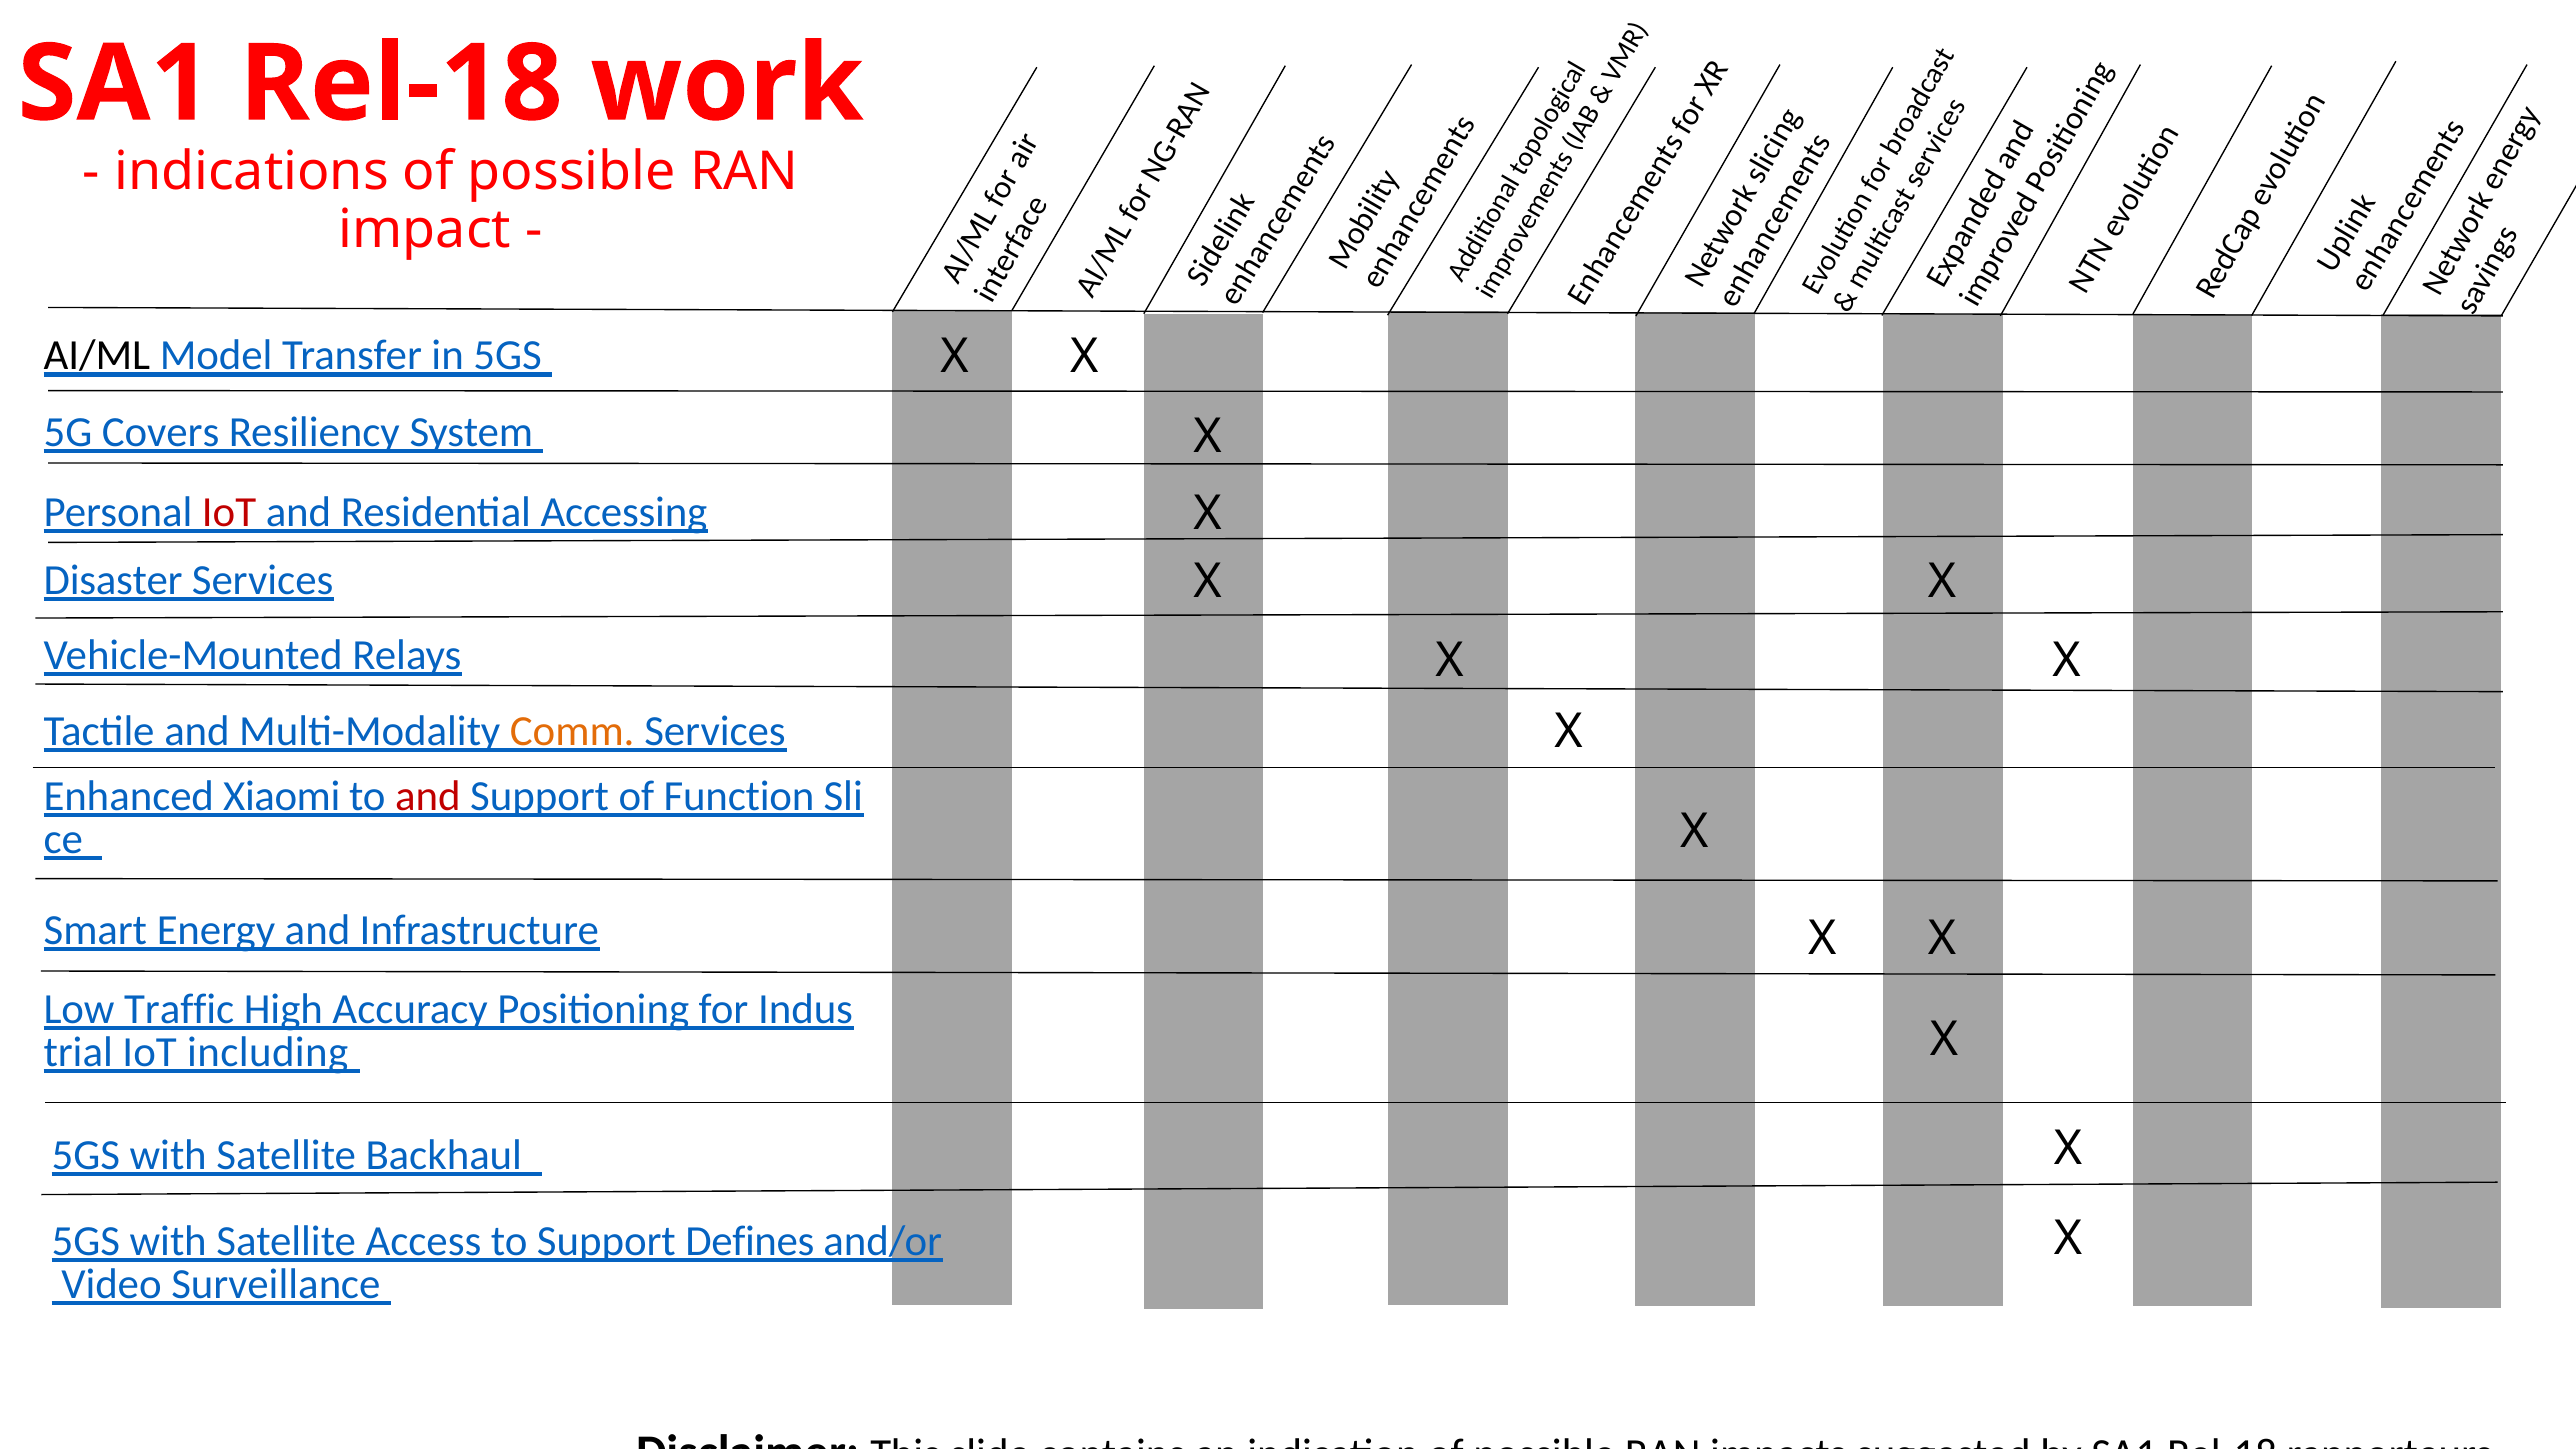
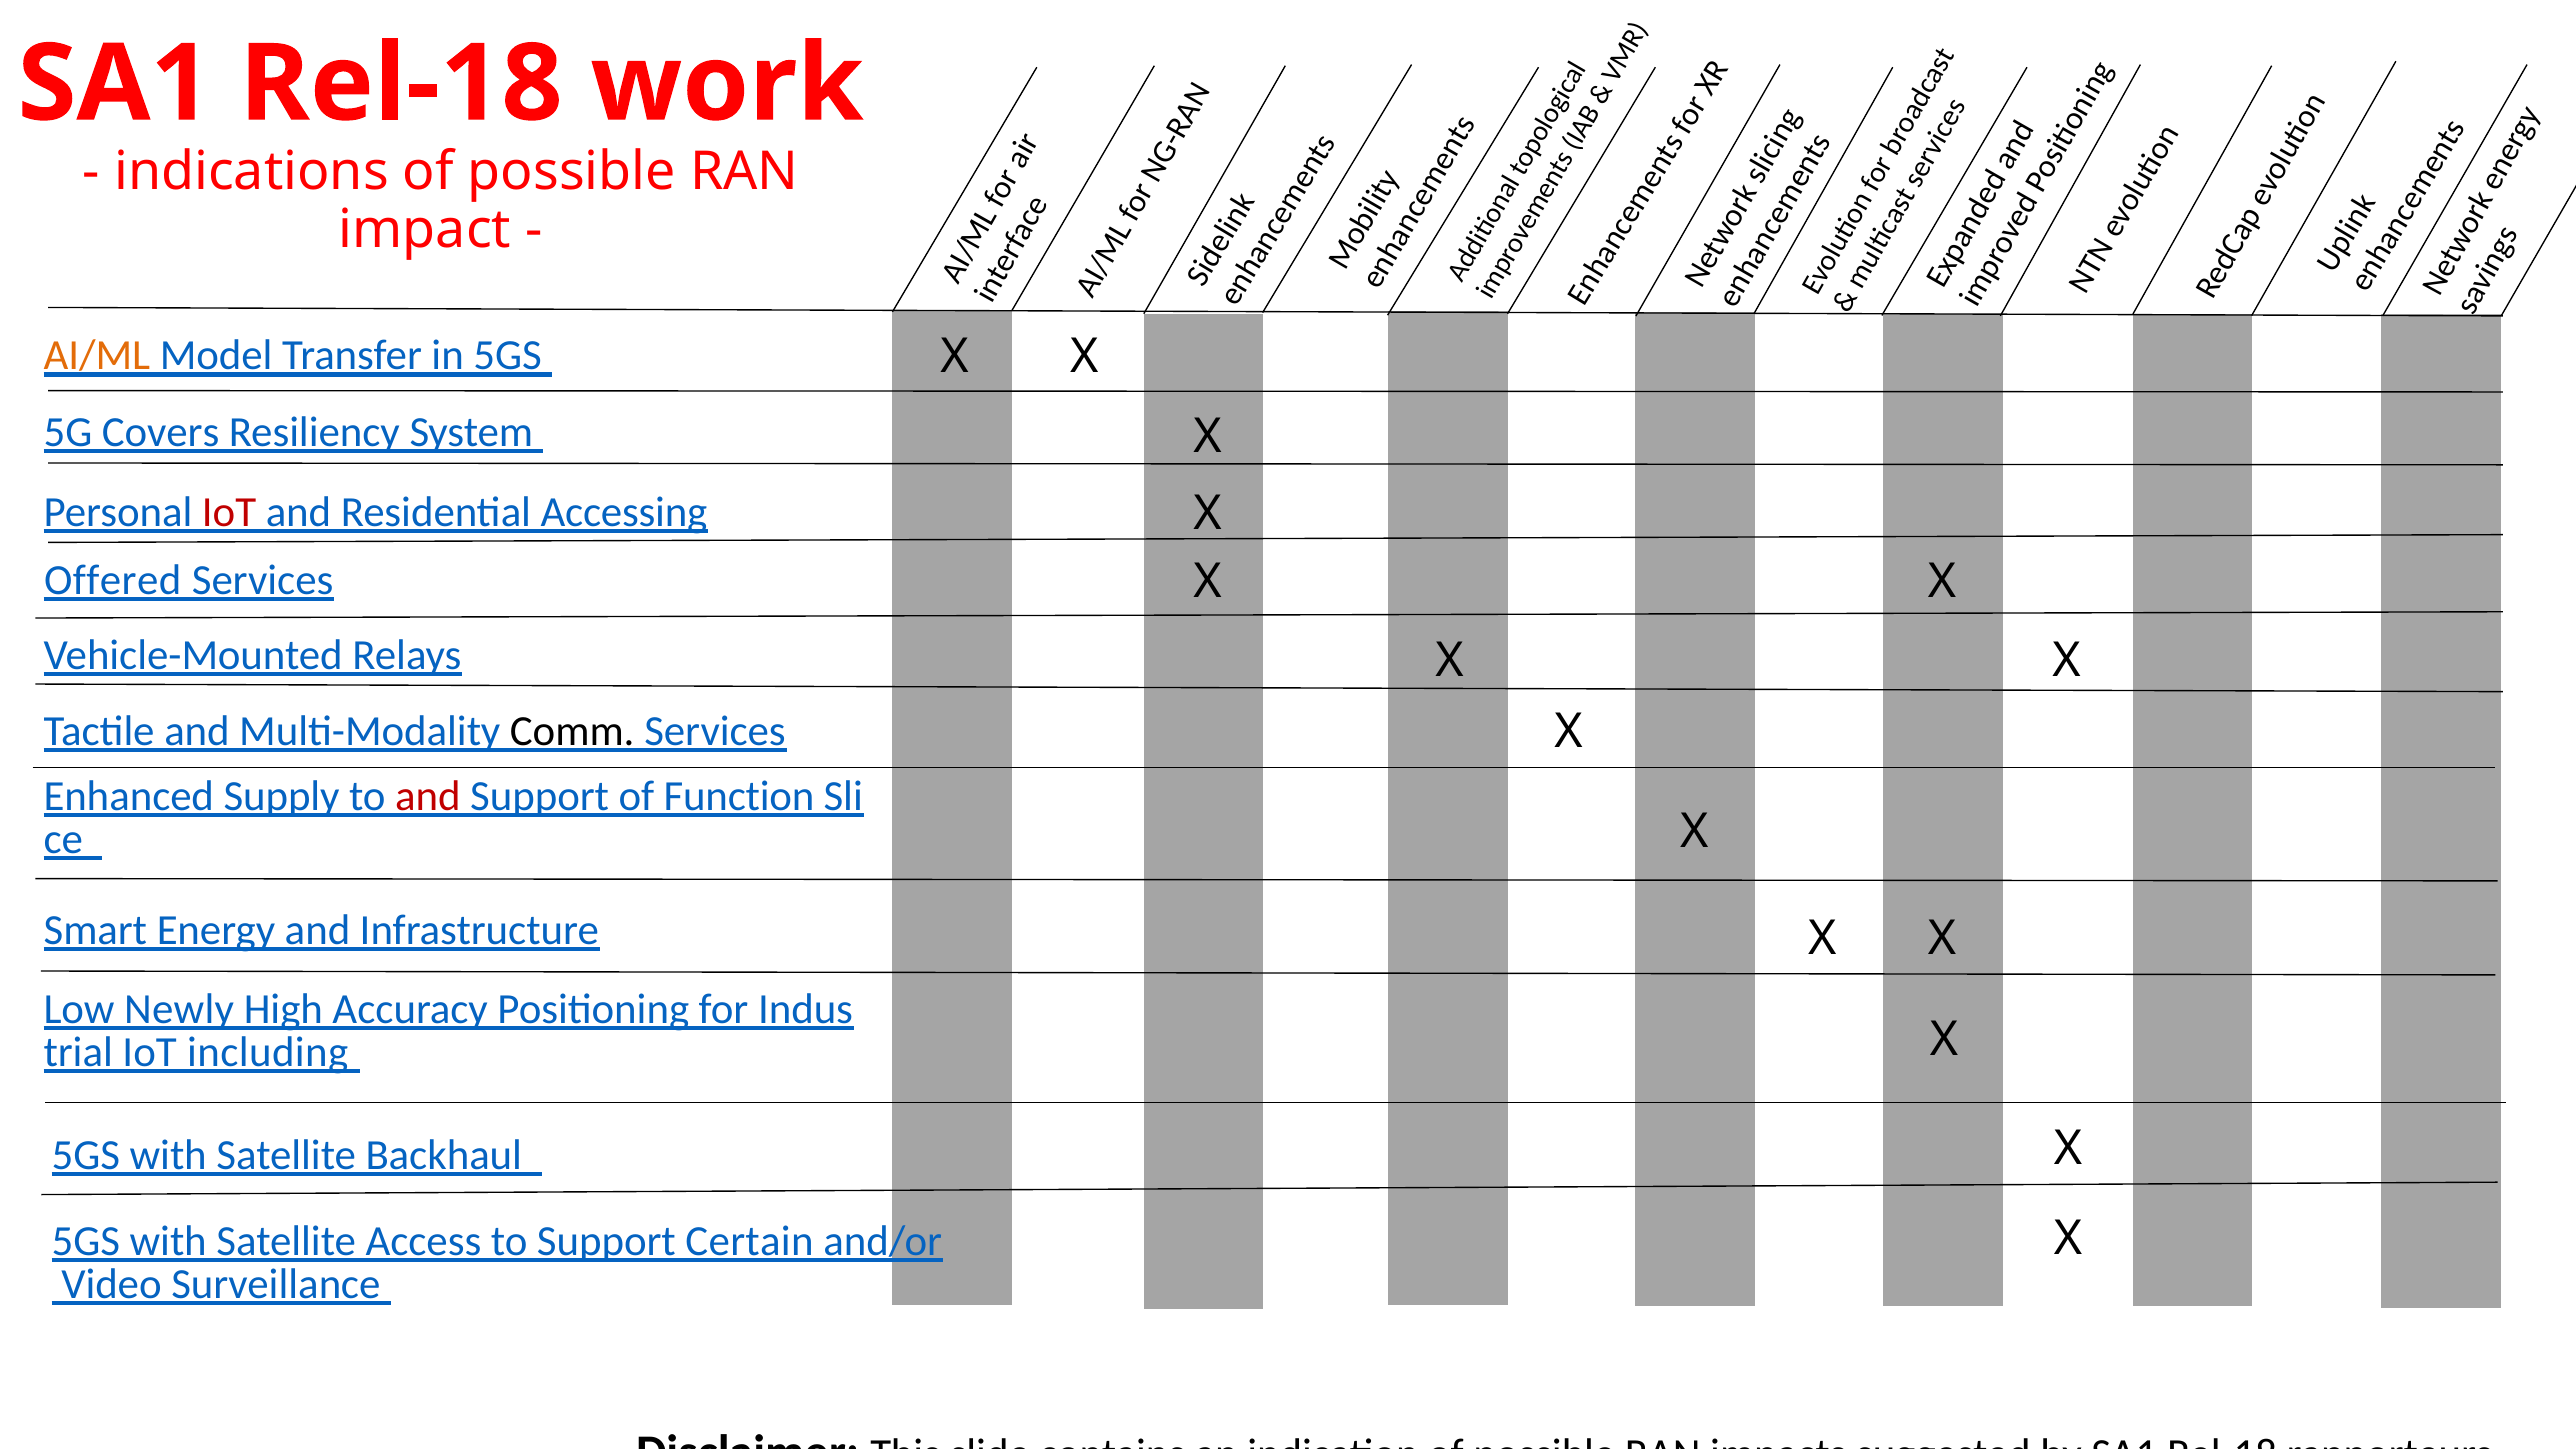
AI/ML colour: black -> orange (97, 356)
Disaster: Disaster -> Offered (113, 580)
Comm colour: orange -> black (572, 731)
Xiaomi: Xiaomi -> Supply (282, 797)
Traffic: Traffic -> Newly (179, 1009)
Defines: Defines -> Certain (750, 1241)
